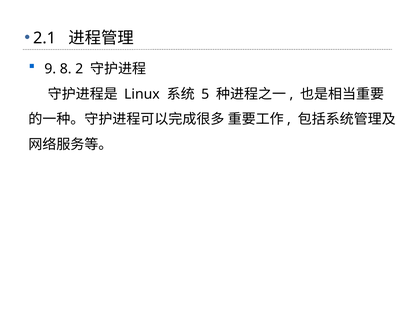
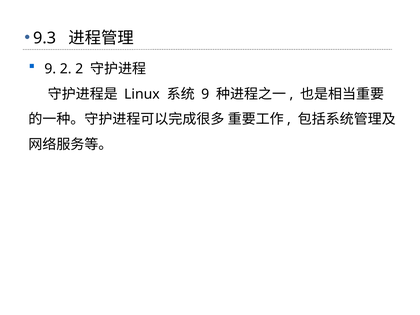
2.1: 2.1 -> 9.3 (45, 38)
9 8: 8 -> 2 (66, 69)
5: 5 -> 9 (205, 94)
